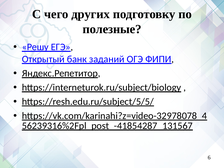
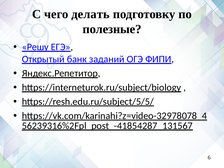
других: других -> делать (90, 14)
